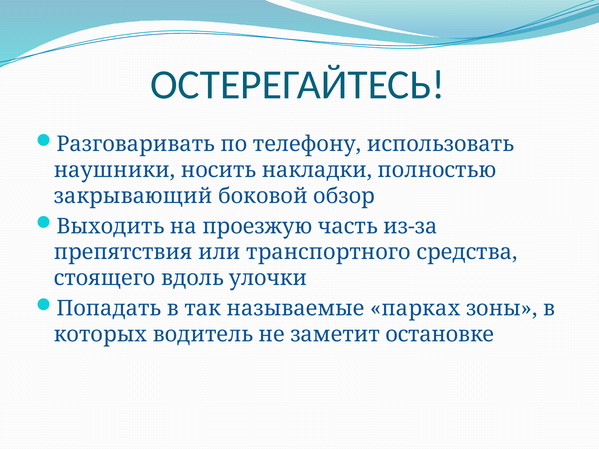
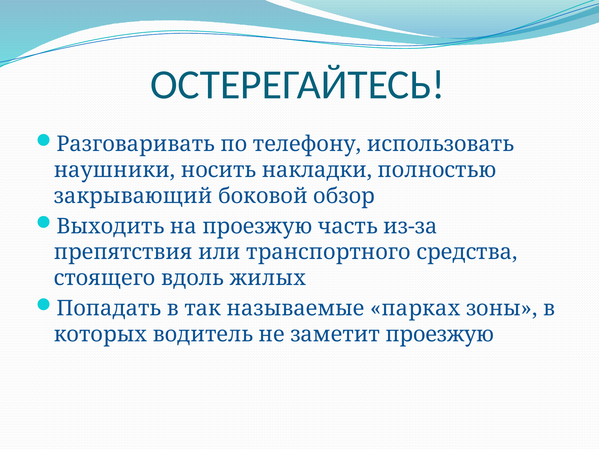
улочки: улочки -> жилых (268, 278)
заметит остановке: остановке -> проезжую (440, 334)
